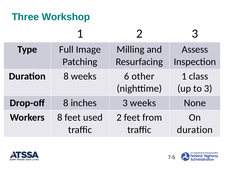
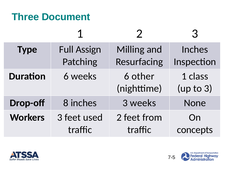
Workshop: Workshop -> Document (66, 17)
Image: Image -> Assign (88, 50)
Assess: Assess -> Inches (195, 50)
Duration 8: 8 -> 6 (66, 76)
Workers 8: 8 -> 3 (60, 118)
duration: duration -> concepts (195, 130)
